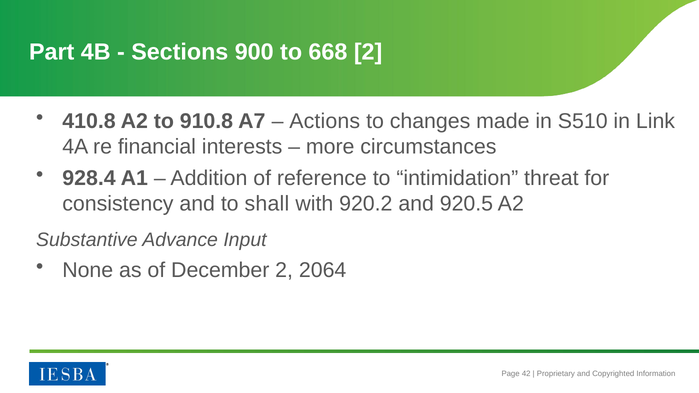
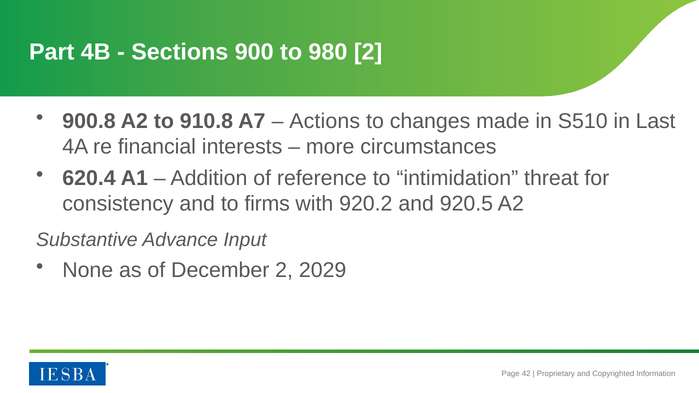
668: 668 -> 980 (328, 52)
410.8: 410.8 -> 900.8 (89, 121)
Link: Link -> Last (656, 121)
928.4: 928.4 -> 620.4 (89, 178)
shall: shall -> firms (267, 204)
2064: 2064 -> 2029 (323, 270)
